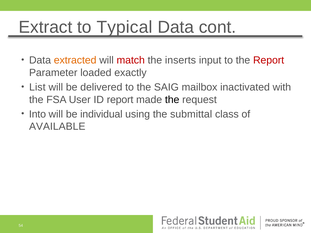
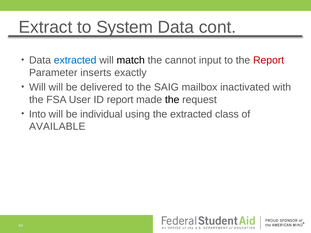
Typical: Typical -> System (125, 27)
extracted colour: orange -> blue (75, 60)
match colour: red -> black (131, 60)
inserts: inserts -> cannot (181, 60)
loaded: loaded -> inserts (96, 73)
List: List -> Will (37, 87)
the submittal: submittal -> extracted (191, 114)
